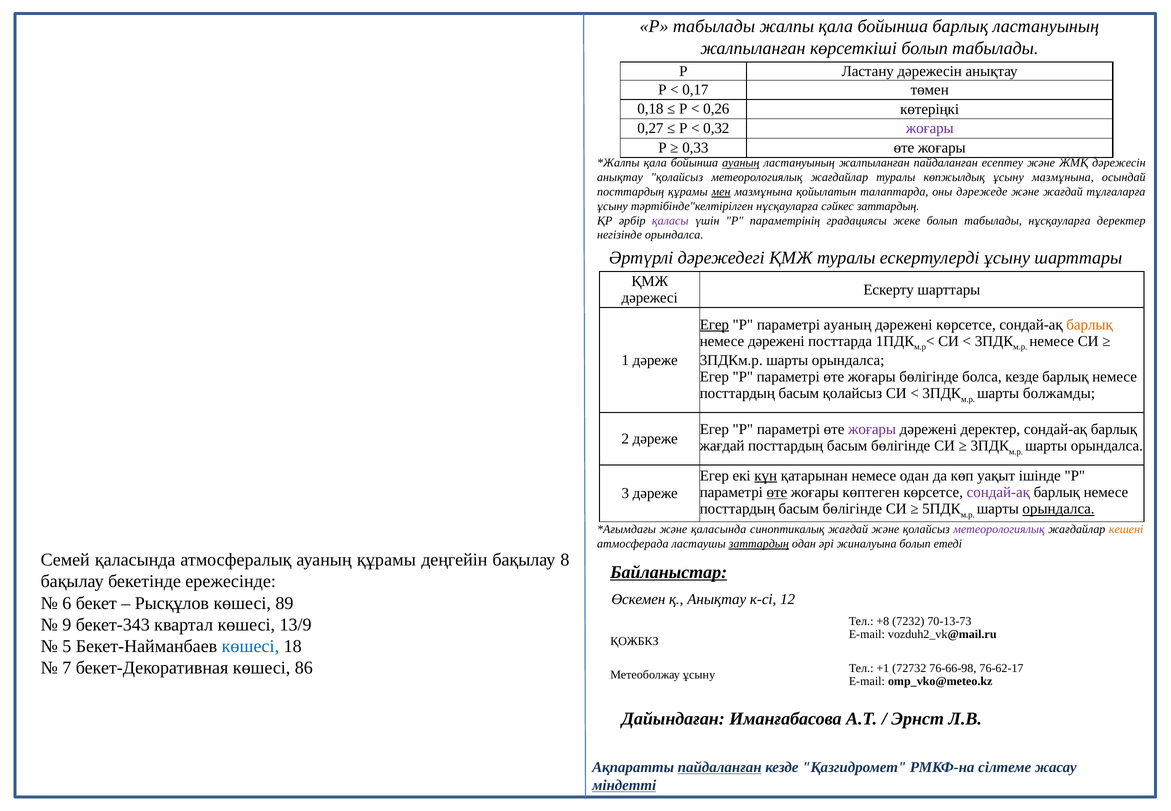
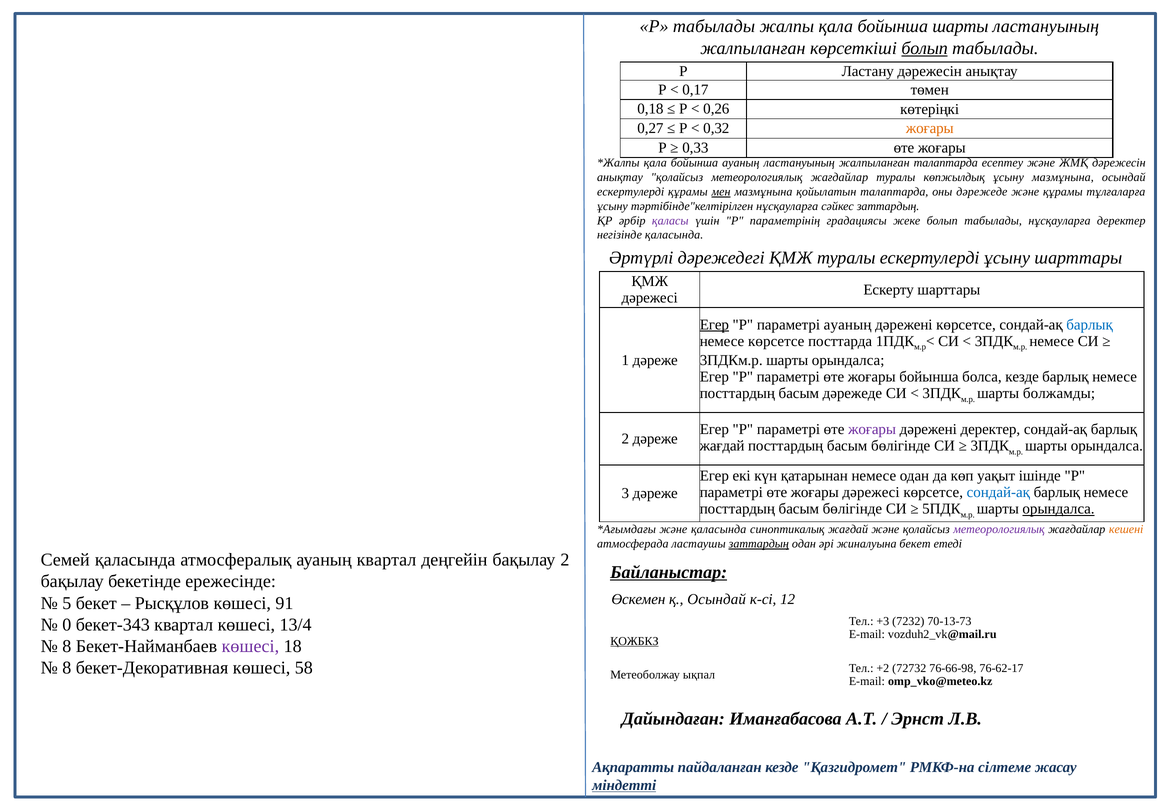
бойынша барлық: барлық -> шарты (960, 26)
болып underline: none -> present (925, 48)
жоғары colour: purple -> orange (930, 128)
ауаның underline: present -> none (741, 163)
жалпыланған пайдаланған: пайдаланған -> талаптарда (946, 163)
посттардың: посттардың -> ескертулерді (631, 192)
және жағдай: жағдай -> құрамы (1063, 192)
негізінде орындалса: орындалса -> қаласында (674, 235)
барлық colour: orange -> blue (1090, 325)
немесе дәрежені: дәрежені -> көрсетсе (776, 341)
жоғары бөлігінде: бөлігінде -> бойынша (929, 377)
басым қолайсыз: қолайсыз -> дәрежеде (852, 393)
күн underline: present -> none (766, 476)
өте underline: present -> none (777, 492)
жоғары көптеген: көптеген -> дәрежесі (871, 492)
сондай-ақ colour: purple -> blue (998, 492)
жиналуына болып: болып -> бекет (915, 544)
ауаның құрамы: құрамы -> квартал (386, 560)
бақылау 8: 8 -> 2 (565, 560)
қ Анықтау: Анықтау -> Осындай (717, 599)
6: 6 -> 5 (67, 603)
89: 89 -> 91 (284, 603)
+8: +8 -> +3 (883, 621)
9: 9 -> 0 (67, 624)
13/9: 13/9 -> 13/4 (296, 624)
ҚОЖБКЗ underline: none -> present (634, 641)
5: 5 -> 8 (67, 646)
көшесі colour: blue -> purple (250, 646)
7: 7 -> 8 (67, 668)
86: 86 -> 58 (304, 668)
+1: +1 -> +2 (883, 668)
Метеоболжау ұсыну: ұсыну -> ықпал (699, 674)
пайдаланған underline: present -> none (720, 767)
